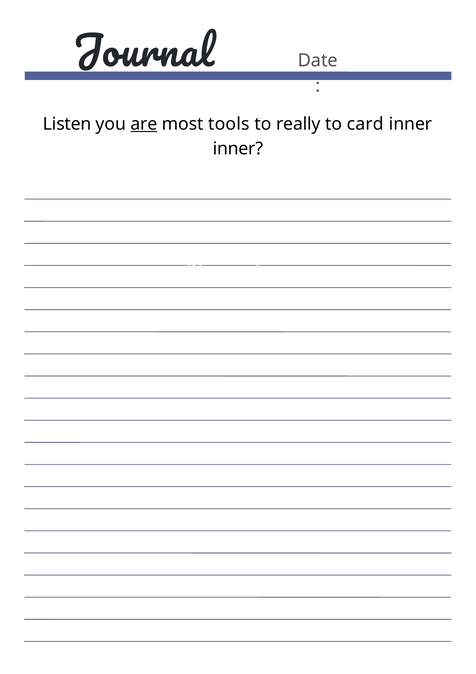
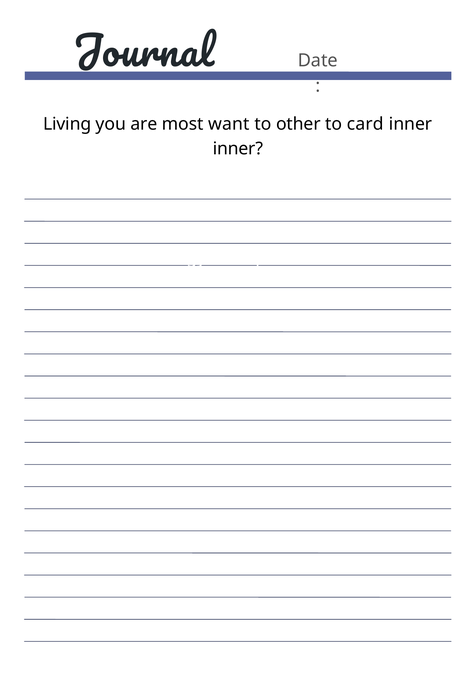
Listen: Listen -> Living (67, 124)
are underline: present -> none (144, 124)
tools: tools -> want (229, 124)
really: really -> other (298, 124)
